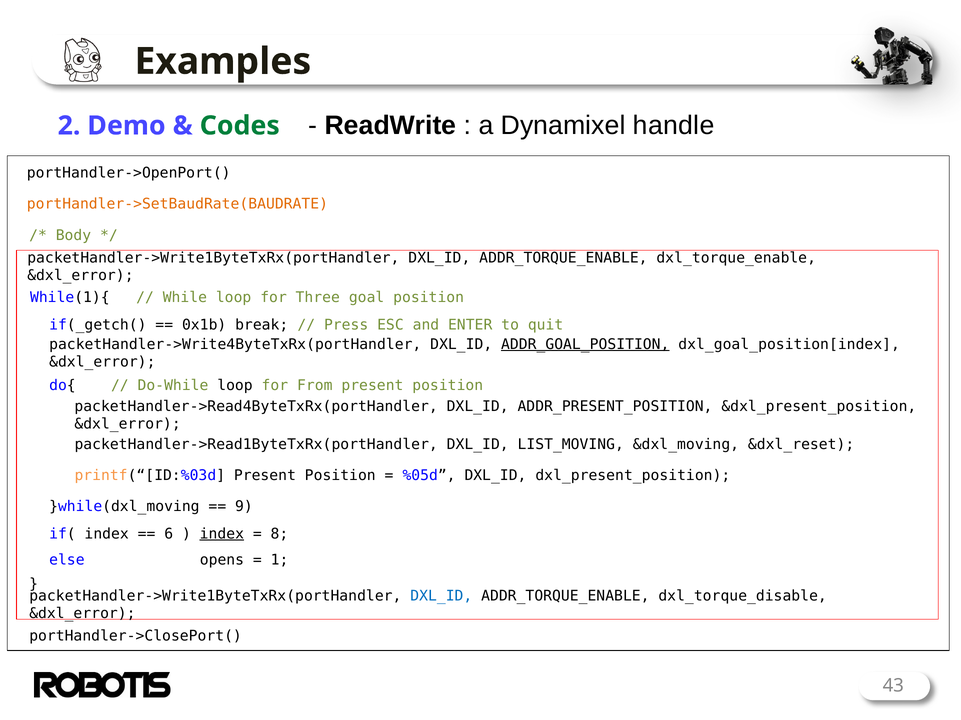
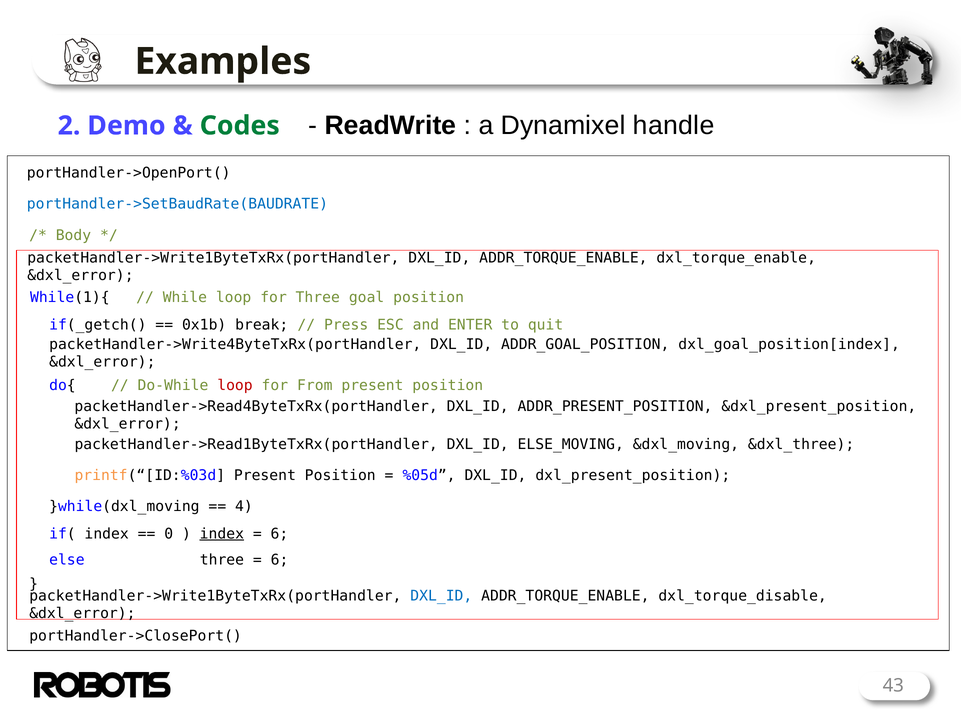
portHandler->SetBaudRate(BAUDRATE colour: orange -> blue (177, 204)
ADDR_GOAL_POSITION underline: present -> none (585, 345)
loop colour: black -> red (235, 386)
LIST_MOVING: LIST_MOVING -> ELSE_MOVING (571, 445)
&dxl_reset: &dxl_reset -> &dxl_three (801, 445)
9: 9 -> 4 (244, 507)
6: 6 -> 0 (169, 534)
8: 8 -> 6 (279, 534)
else opens: opens -> three (222, 561)
1: 1 -> 6 (280, 561)
